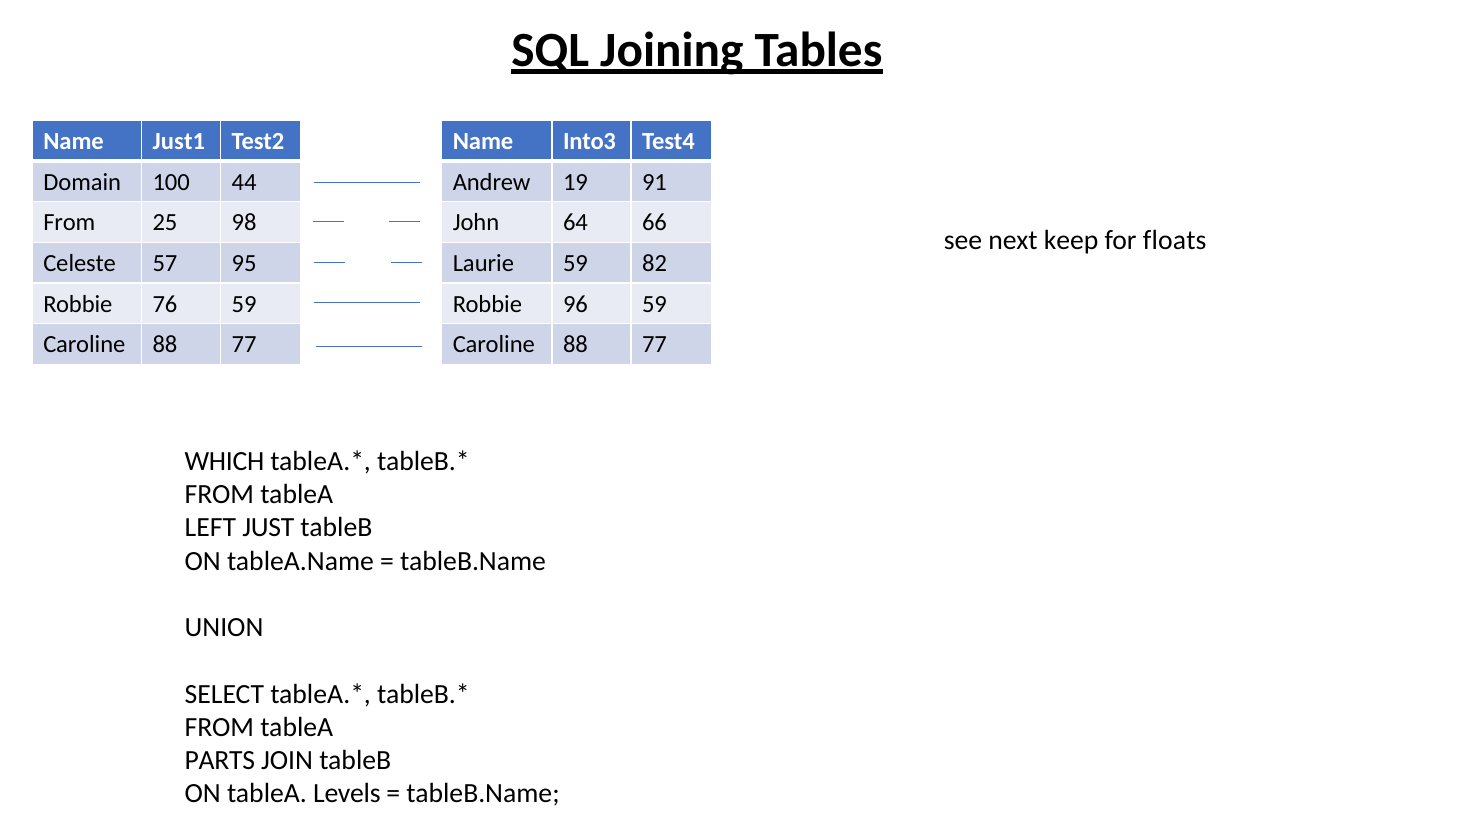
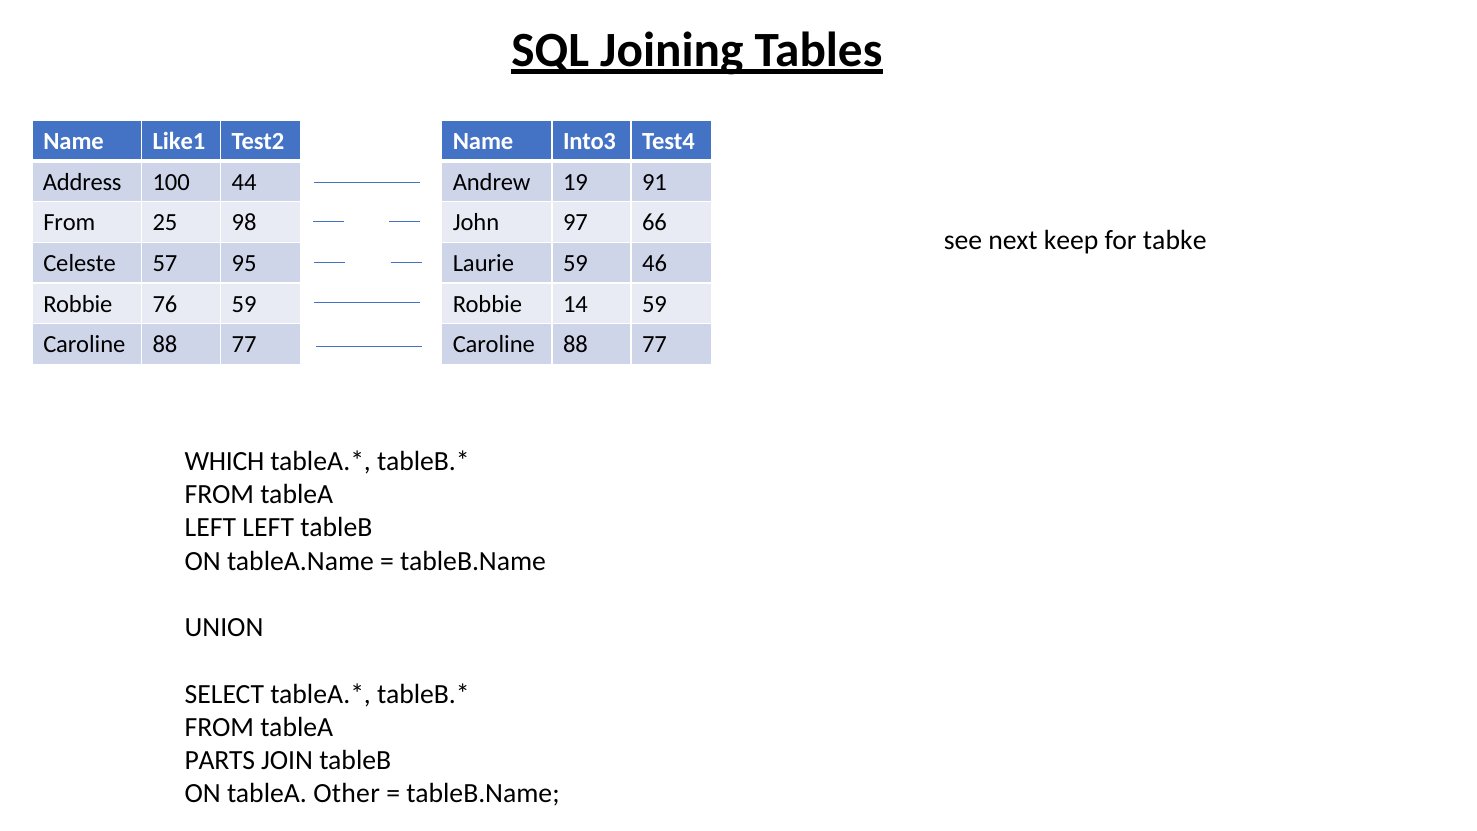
Just1: Just1 -> Like1 (179, 141)
Domain: Domain -> Address (82, 182)
64: 64 -> 97 (575, 223)
floats: floats -> tabke (1175, 240)
82: 82 -> 46 (655, 263)
96: 96 -> 14 (575, 304)
LEFT JUST: JUST -> LEFT (268, 528)
Levels: Levels -> Other (347, 793)
